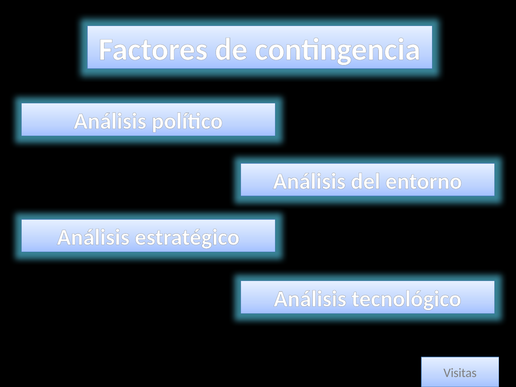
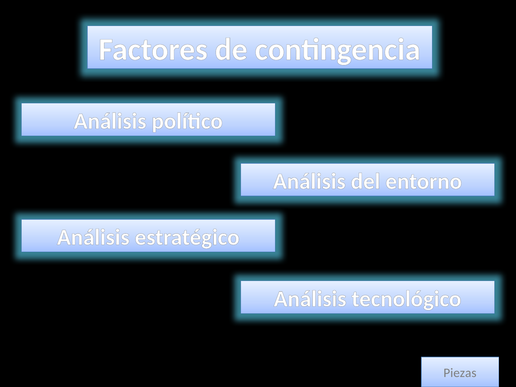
Visitas: Visitas -> Piezas (460, 373)
